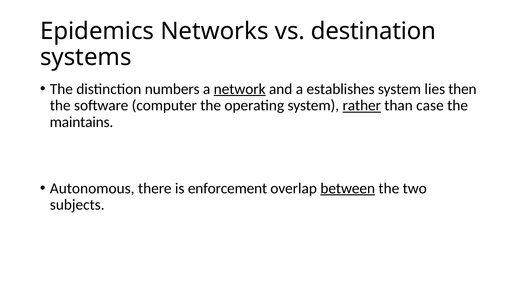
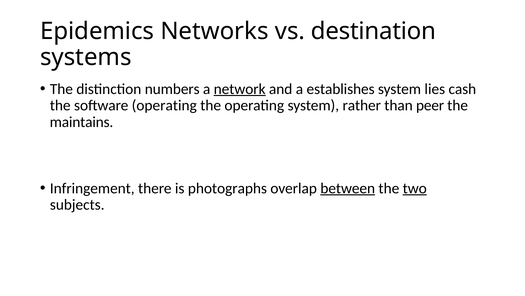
then: then -> cash (462, 89)
software computer: computer -> operating (164, 105)
rather underline: present -> none (362, 105)
case: case -> peer (430, 105)
Autonomous: Autonomous -> Infringement (92, 188)
enforcement: enforcement -> photographs (227, 188)
two underline: none -> present (415, 188)
